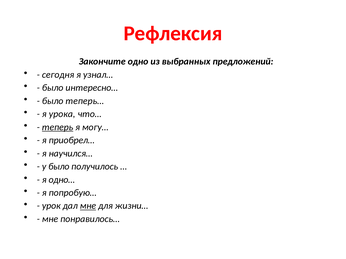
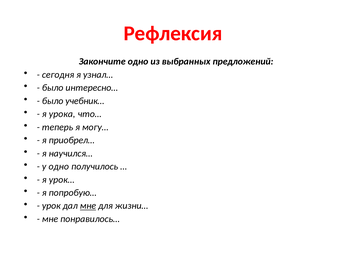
теперь…: теперь… -> учебник… (85, 101)
теперь underline: present -> none (58, 127)
у было: было -> одно (59, 167)
одно…: одно… -> урок… (62, 180)
